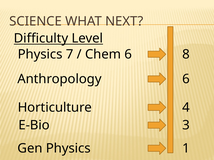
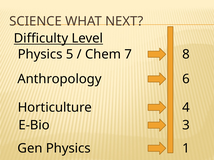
7: 7 -> 5 (70, 54)
Chem 6: 6 -> 7 (128, 54)
